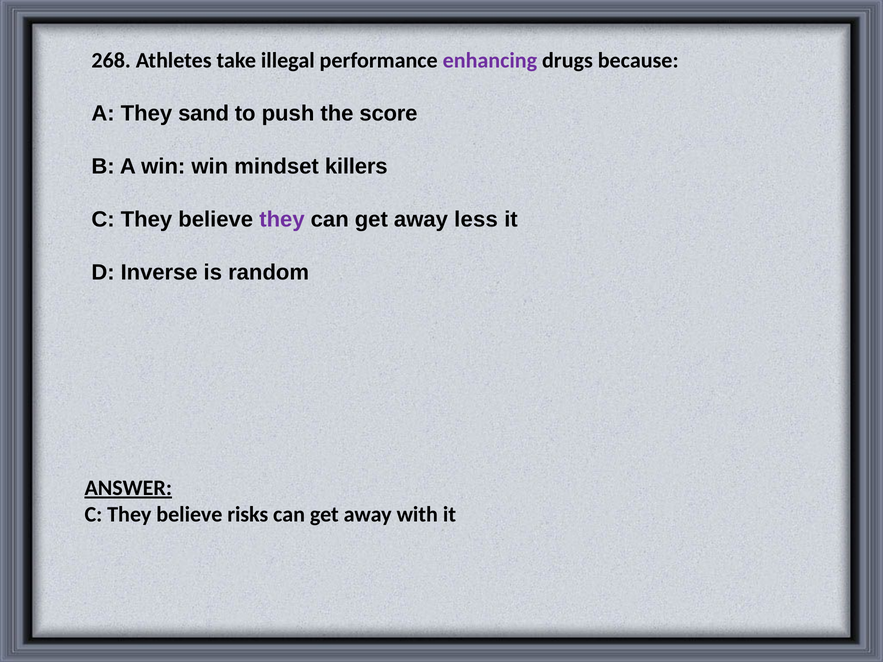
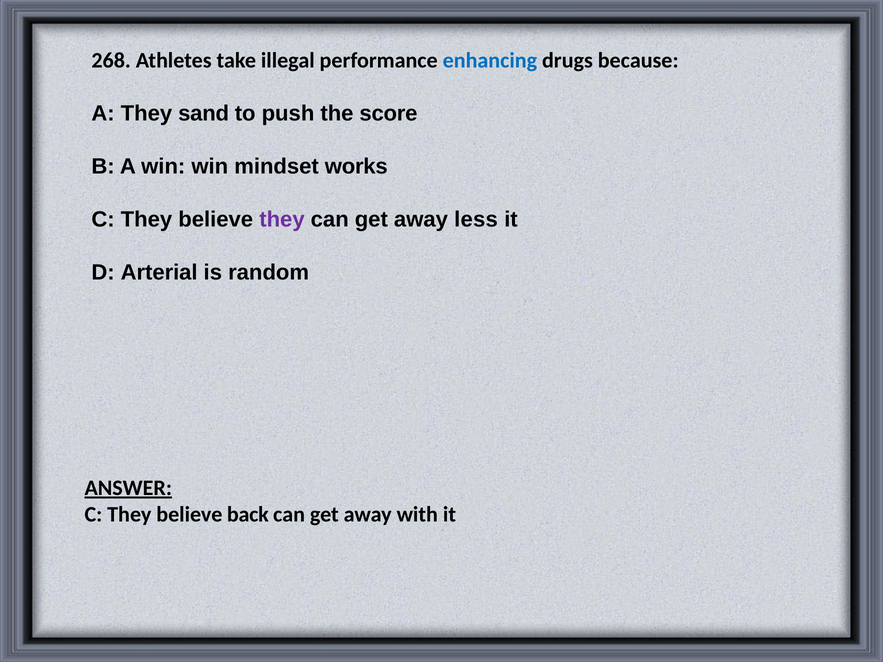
enhancing colour: purple -> blue (490, 61)
killers: killers -> works (356, 166)
Inverse: Inverse -> Arterial (159, 272)
risks: risks -> back (248, 515)
